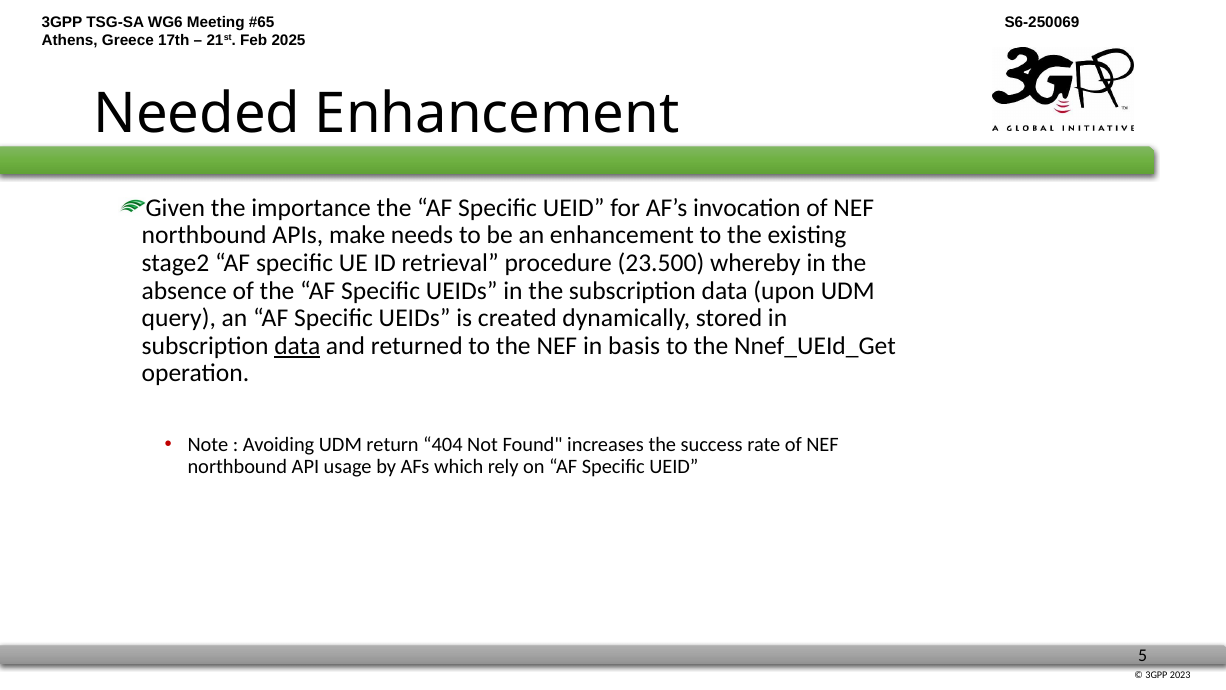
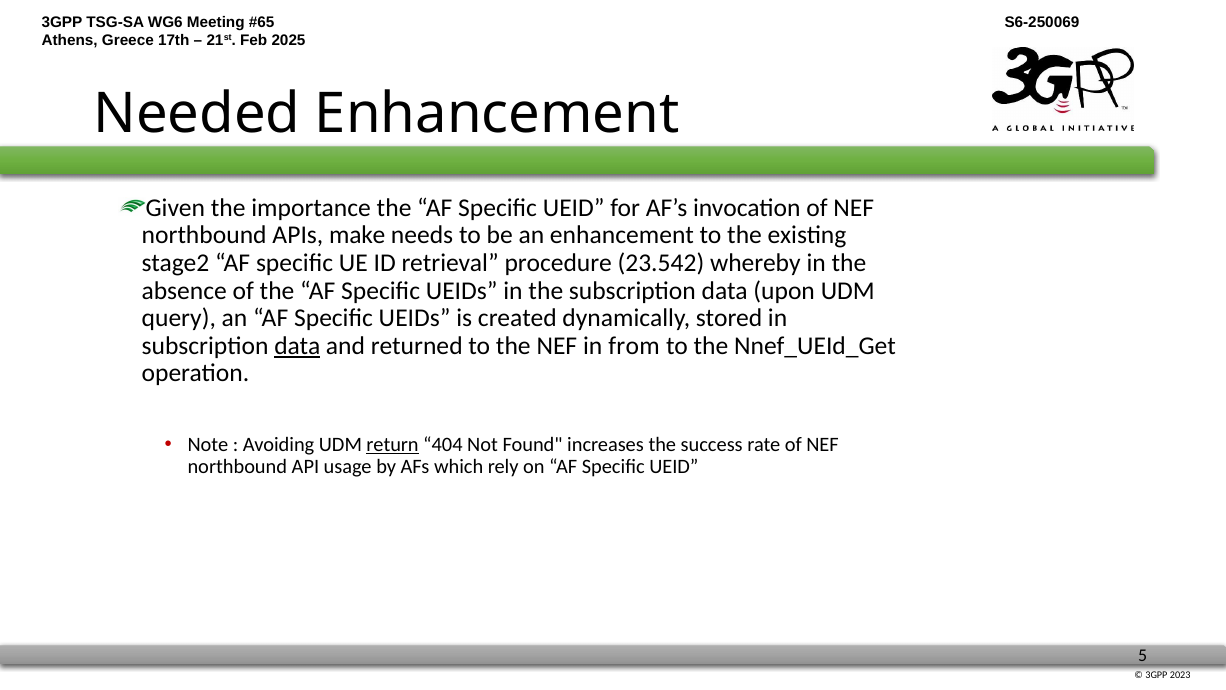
23.500: 23.500 -> 23.542 (661, 263)
basis: basis -> from (634, 346)
return underline: none -> present (393, 445)
